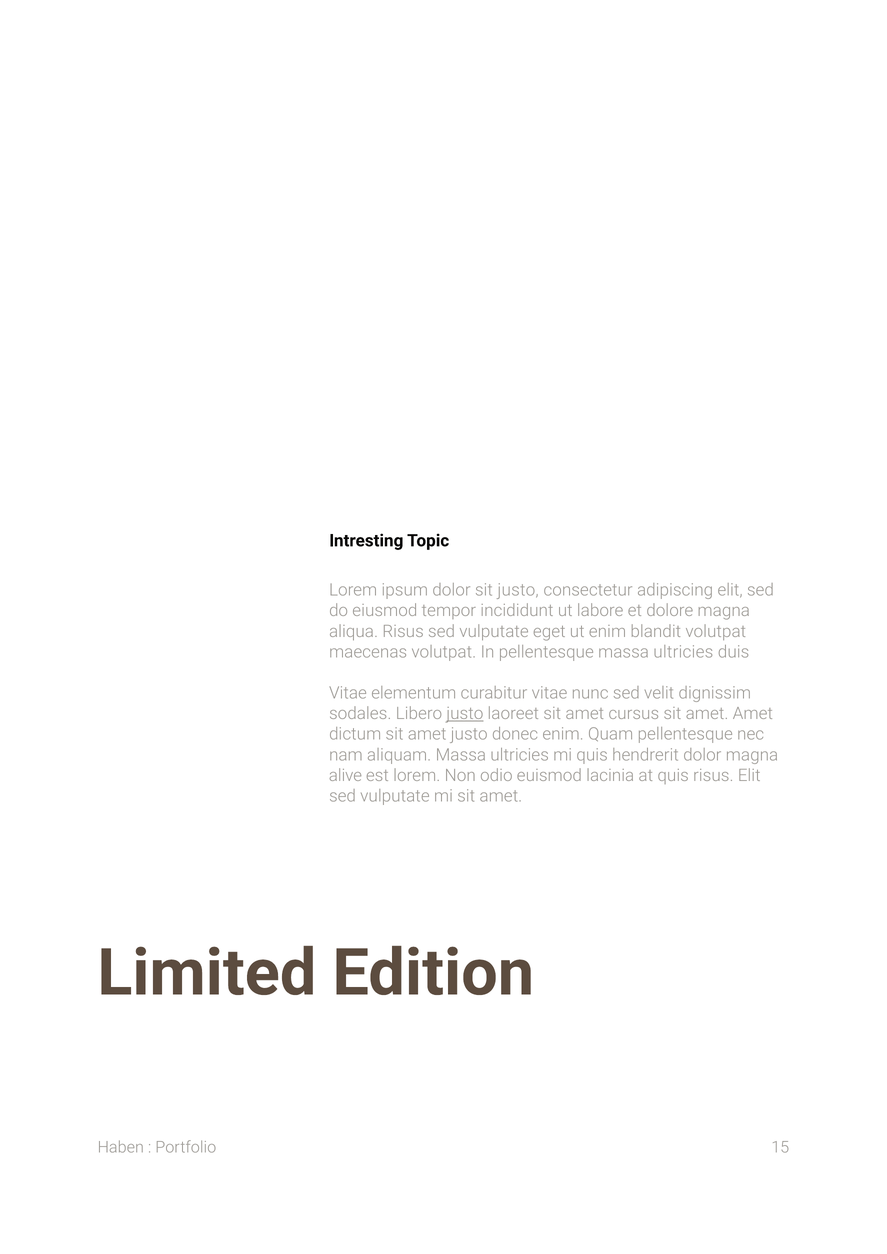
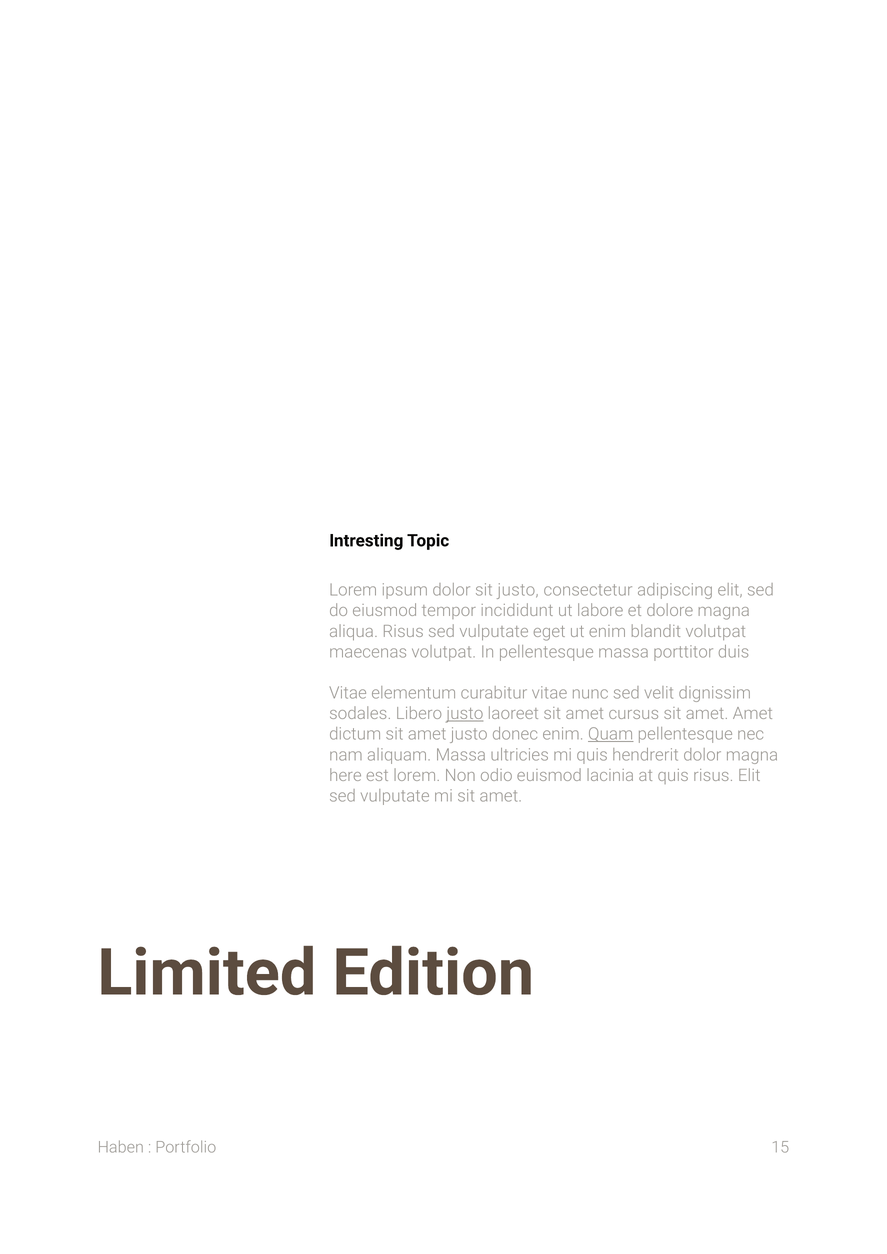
pellentesque massa ultricies: ultricies -> porttitor (683, 652)
Quam underline: none -> present (611, 734)
alive: alive -> here (345, 776)
